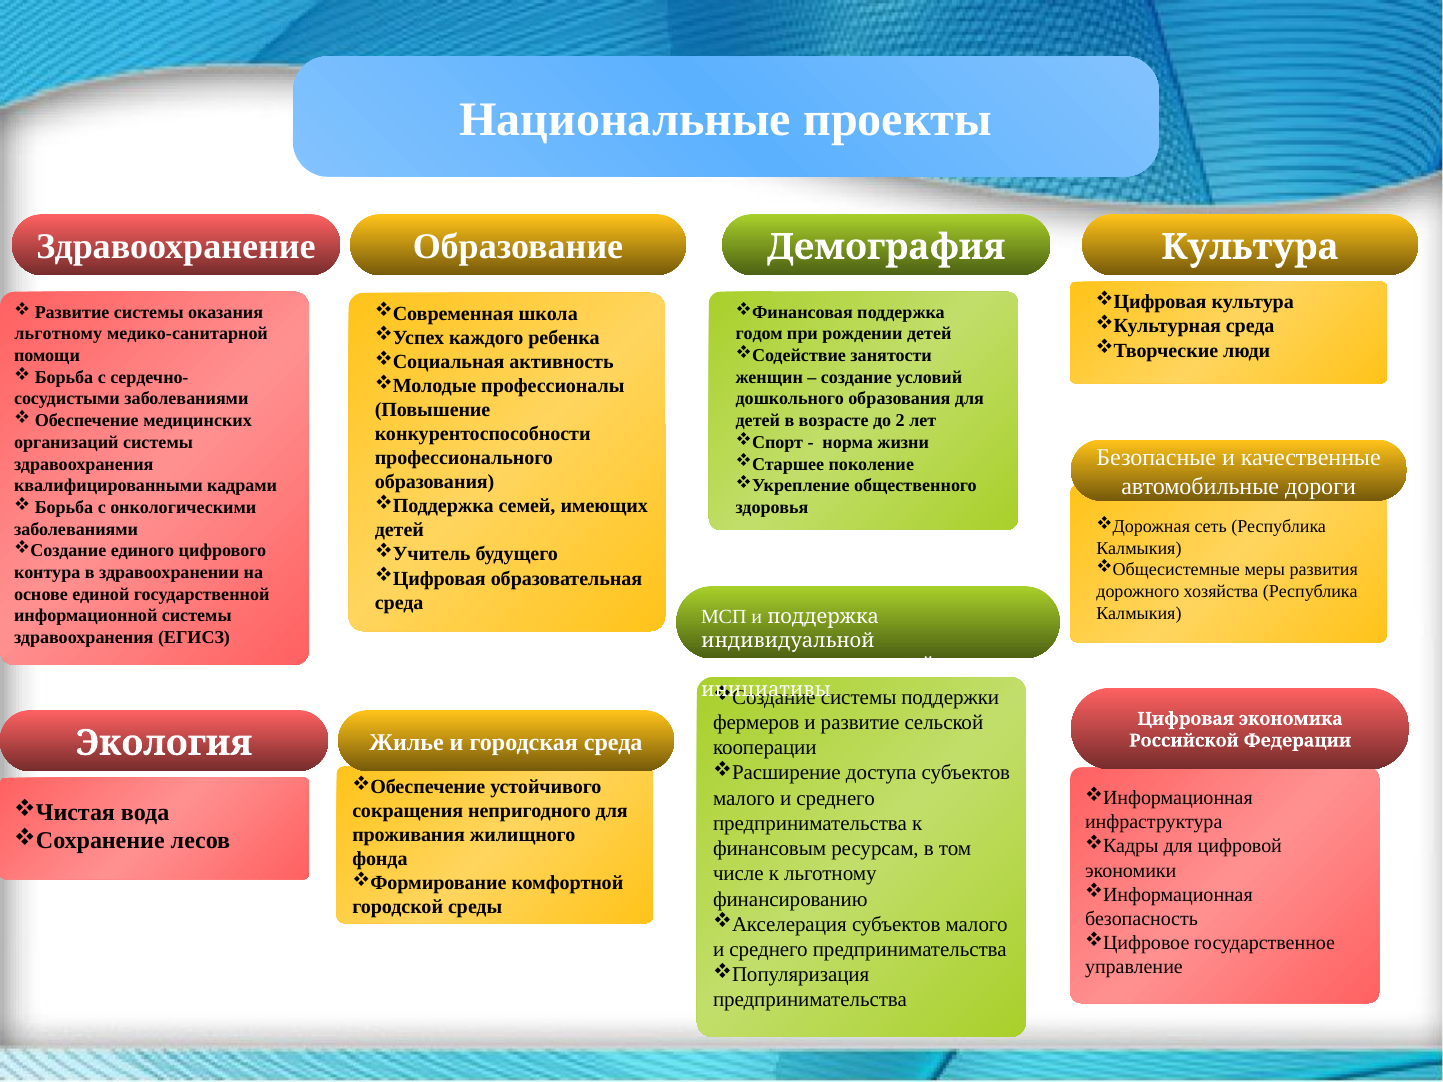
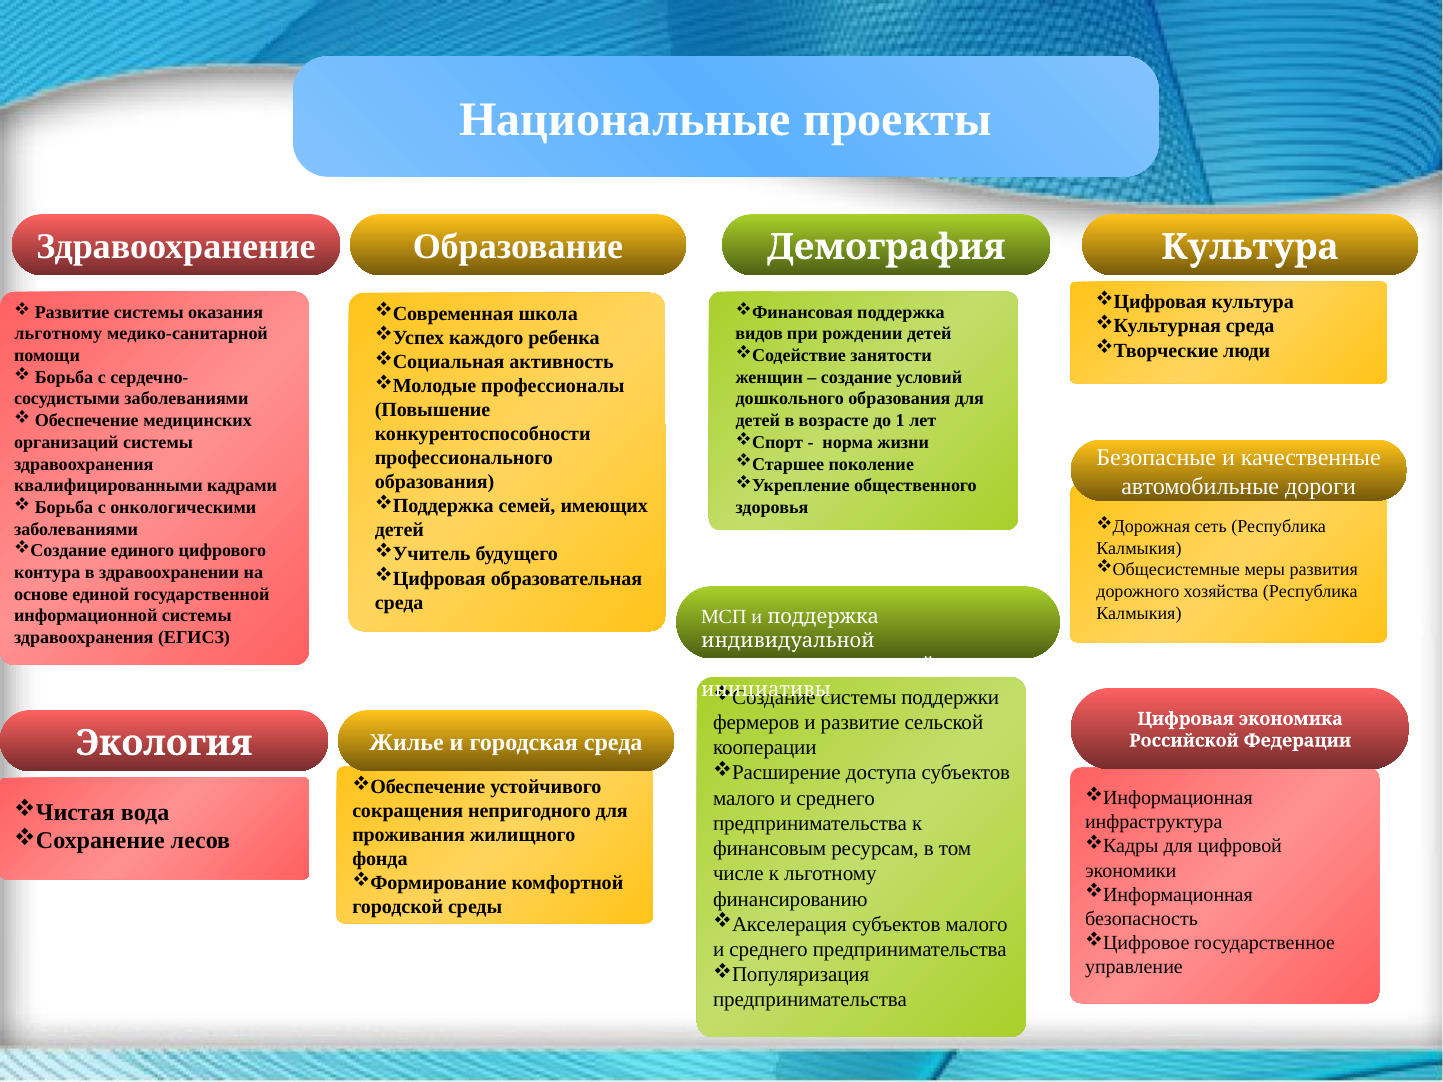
годом: годом -> видов (759, 334)
2: 2 -> 1 (900, 421)
